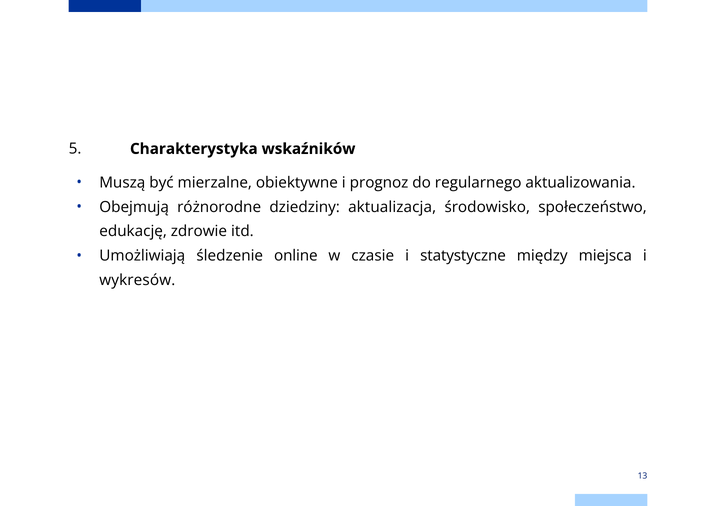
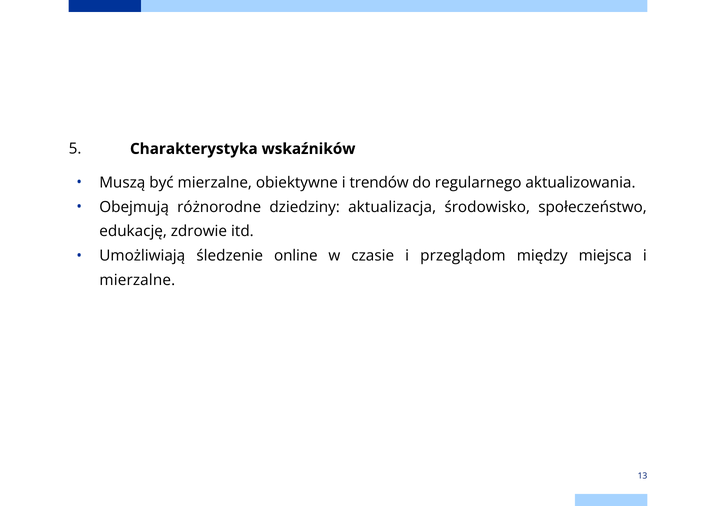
prognoz: prognoz -> trendów (379, 183)
statystyczne: statystyczne -> przeglądom (463, 256)
wykresów: wykresów -> mierzalne (137, 280)
